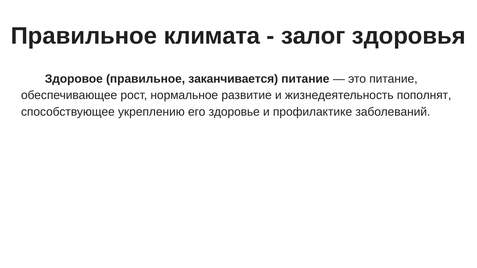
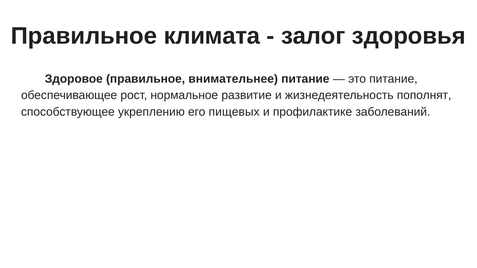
заканчивается: заканчивается -> внимательнее (233, 79)
здоровье: здоровье -> пищевых (234, 112)
